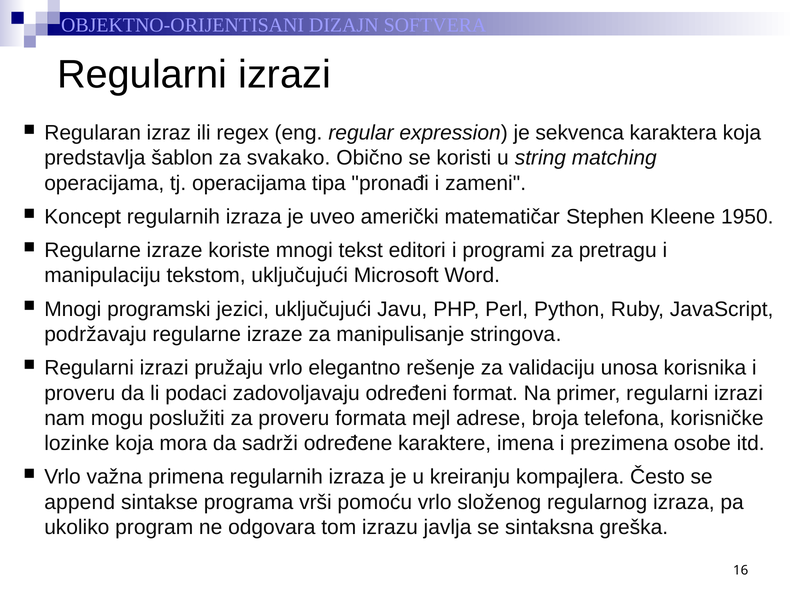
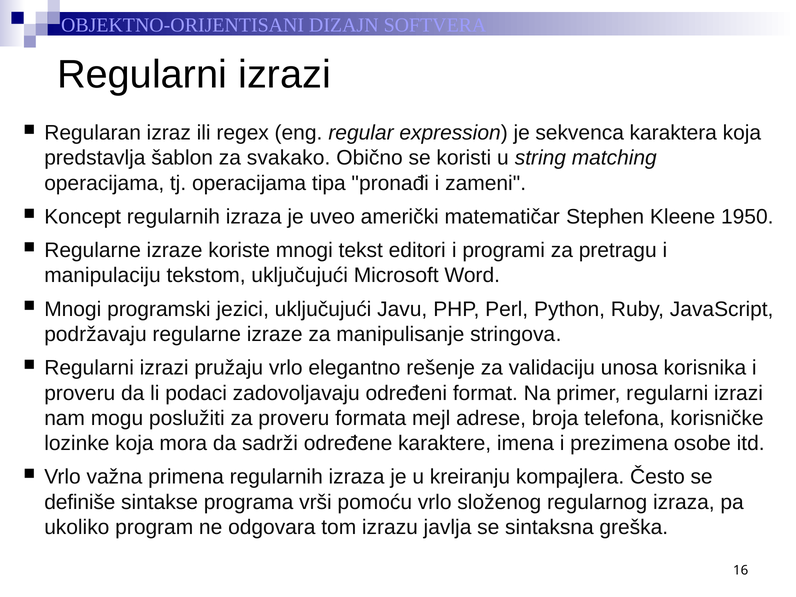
append: append -> definiše (80, 502)
